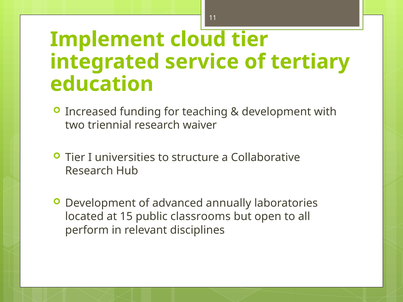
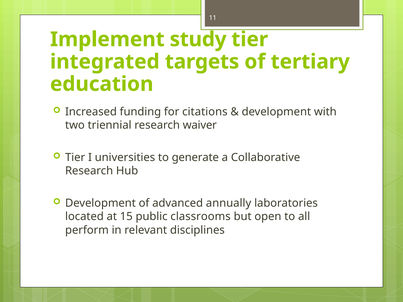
cloud: cloud -> study (198, 39)
service: service -> targets (202, 62)
teaching: teaching -> citations (205, 112)
structure: structure -> generate (195, 158)
